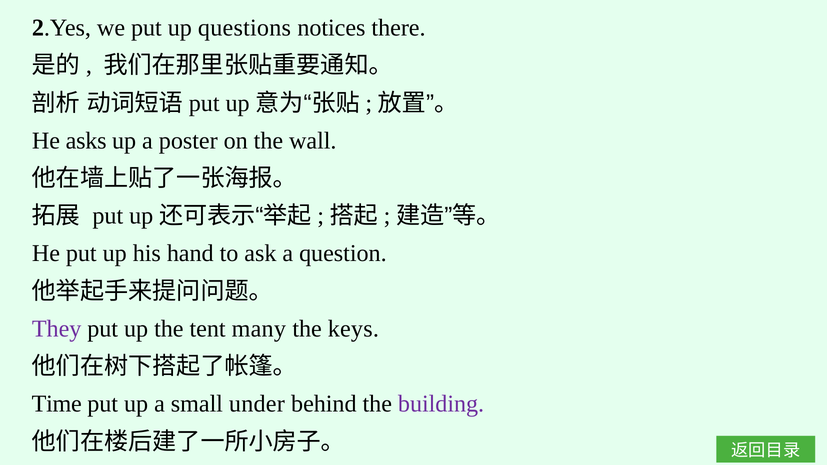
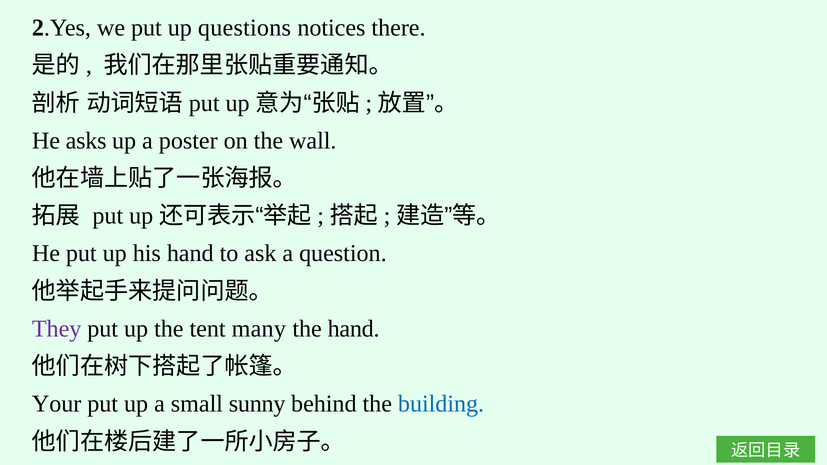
the keys: keys -> hand (354, 329)
Time: Time -> Your (57, 404)
under: under -> sunny (257, 404)
building colour: purple -> blue (441, 404)
